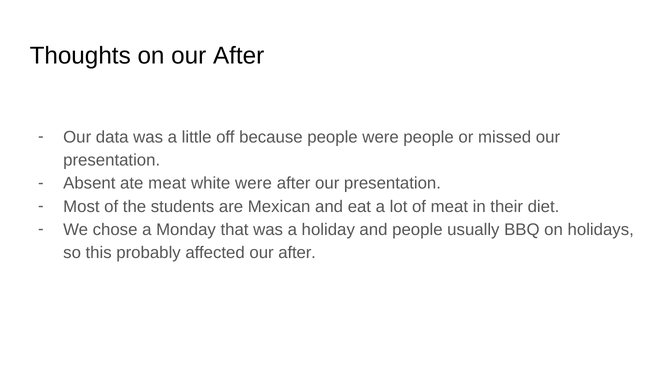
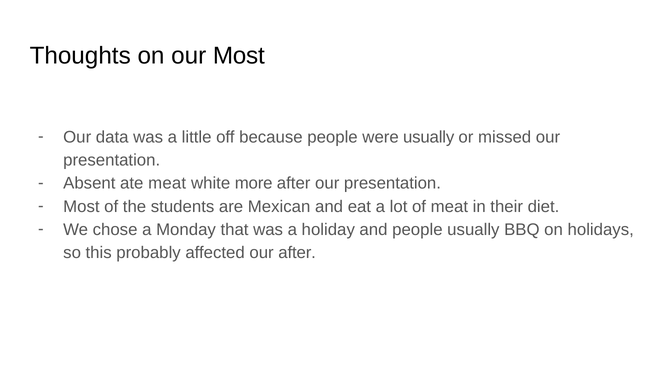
on our After: After -> Most (239, 56)
were people: people -> usually (429, 137)
white were: were -> more (254, 183)
